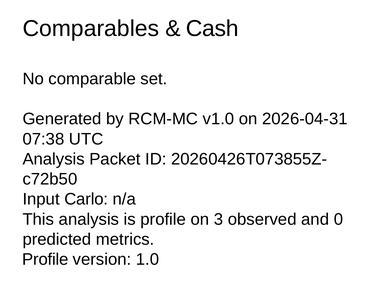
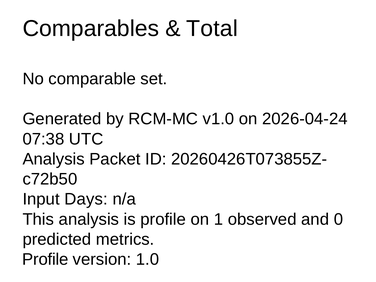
Cash: Cash -> Total (212, 29)
2026-04-31: 2026-04-31 -> 2026-04-24 (305, 119)
Carlo: Carlo -> Days (86, 199)
3: 3 -> 1 (219, 219)
